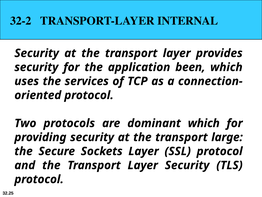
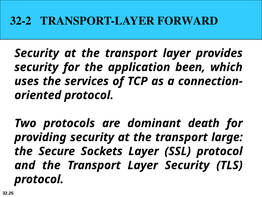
INTERNAL: INTERNAL -> FORWARD (188, 21)
dominant which: which -> death (204, 123)
